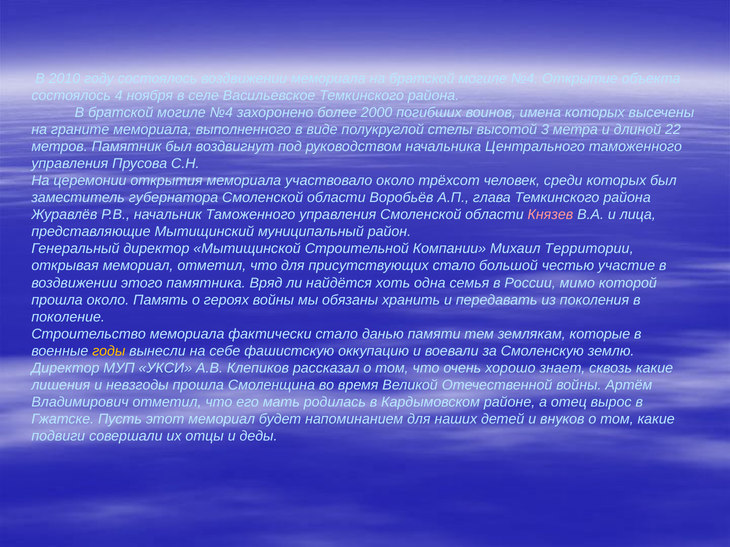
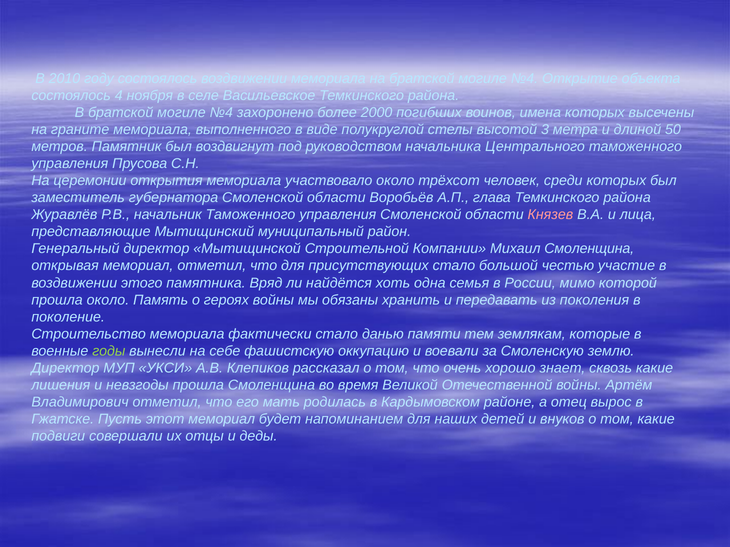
22: 22 -> 50 (673, 130)
Михаил Территории: Территории -> Смоленщина (589, 249)
годы colour: yellow -> light green (109, 351)
